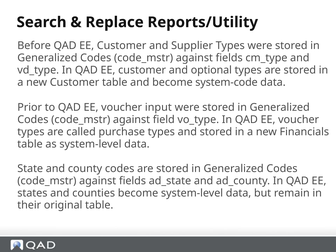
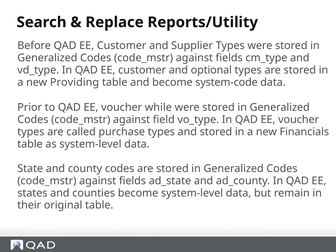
new Customer: Customer -> Providing (75, 82)
input: input -> while (158, 107)
